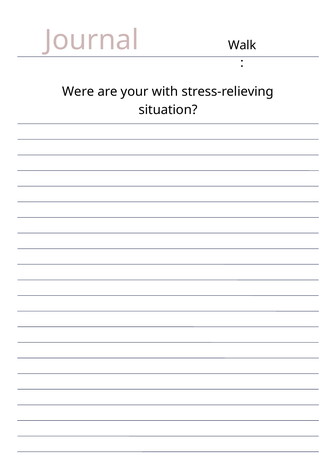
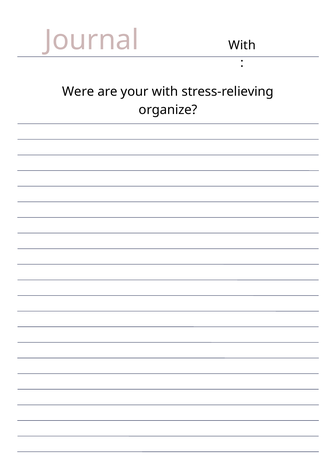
Journal Walk: Walk -> With (242, 45)
situation: situation -> organize (168, 110)
